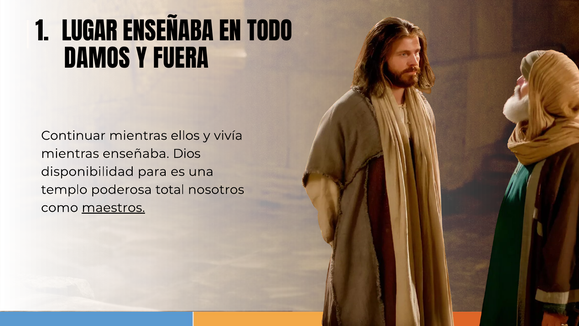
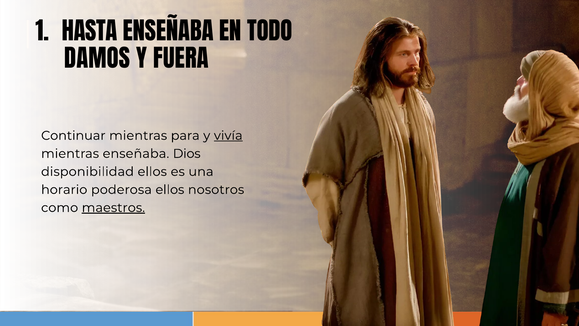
LUGAR: LUGAR -> HASTA (90, 32)
ellos: ellos -> para (185, 135)
vivía underline: none -> present (228, 135)
disponibilidad para: para -> ellos (152, 172)
templo: templo -> horario (64, 190)
poderosa total: total -> ellos (170, 190)
